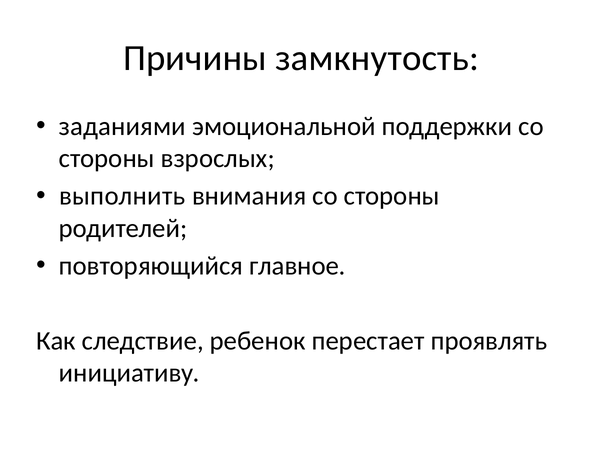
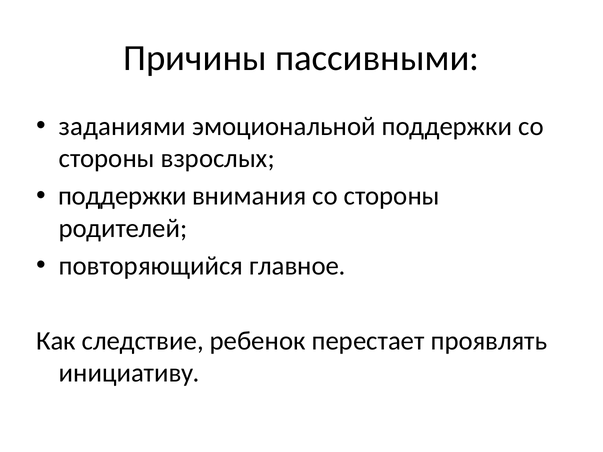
замкнутость: замкнутость -> пассивными (377, 58)
выполнить: выполнить -> поддержки (123, 196)
